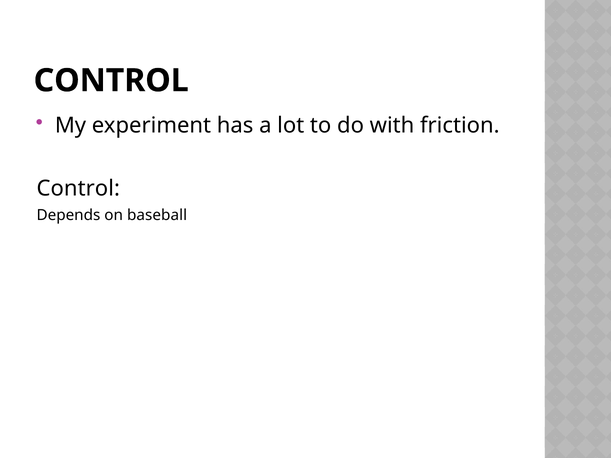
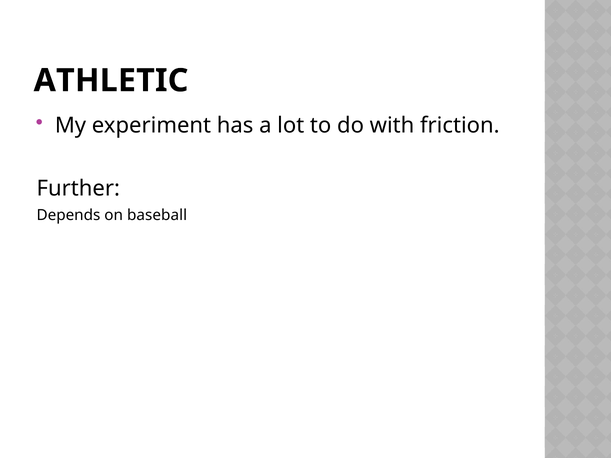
CONTROL: CONTROL -> ATHLETIC (111, 81)
Control: Control -> Further (78, 188)
